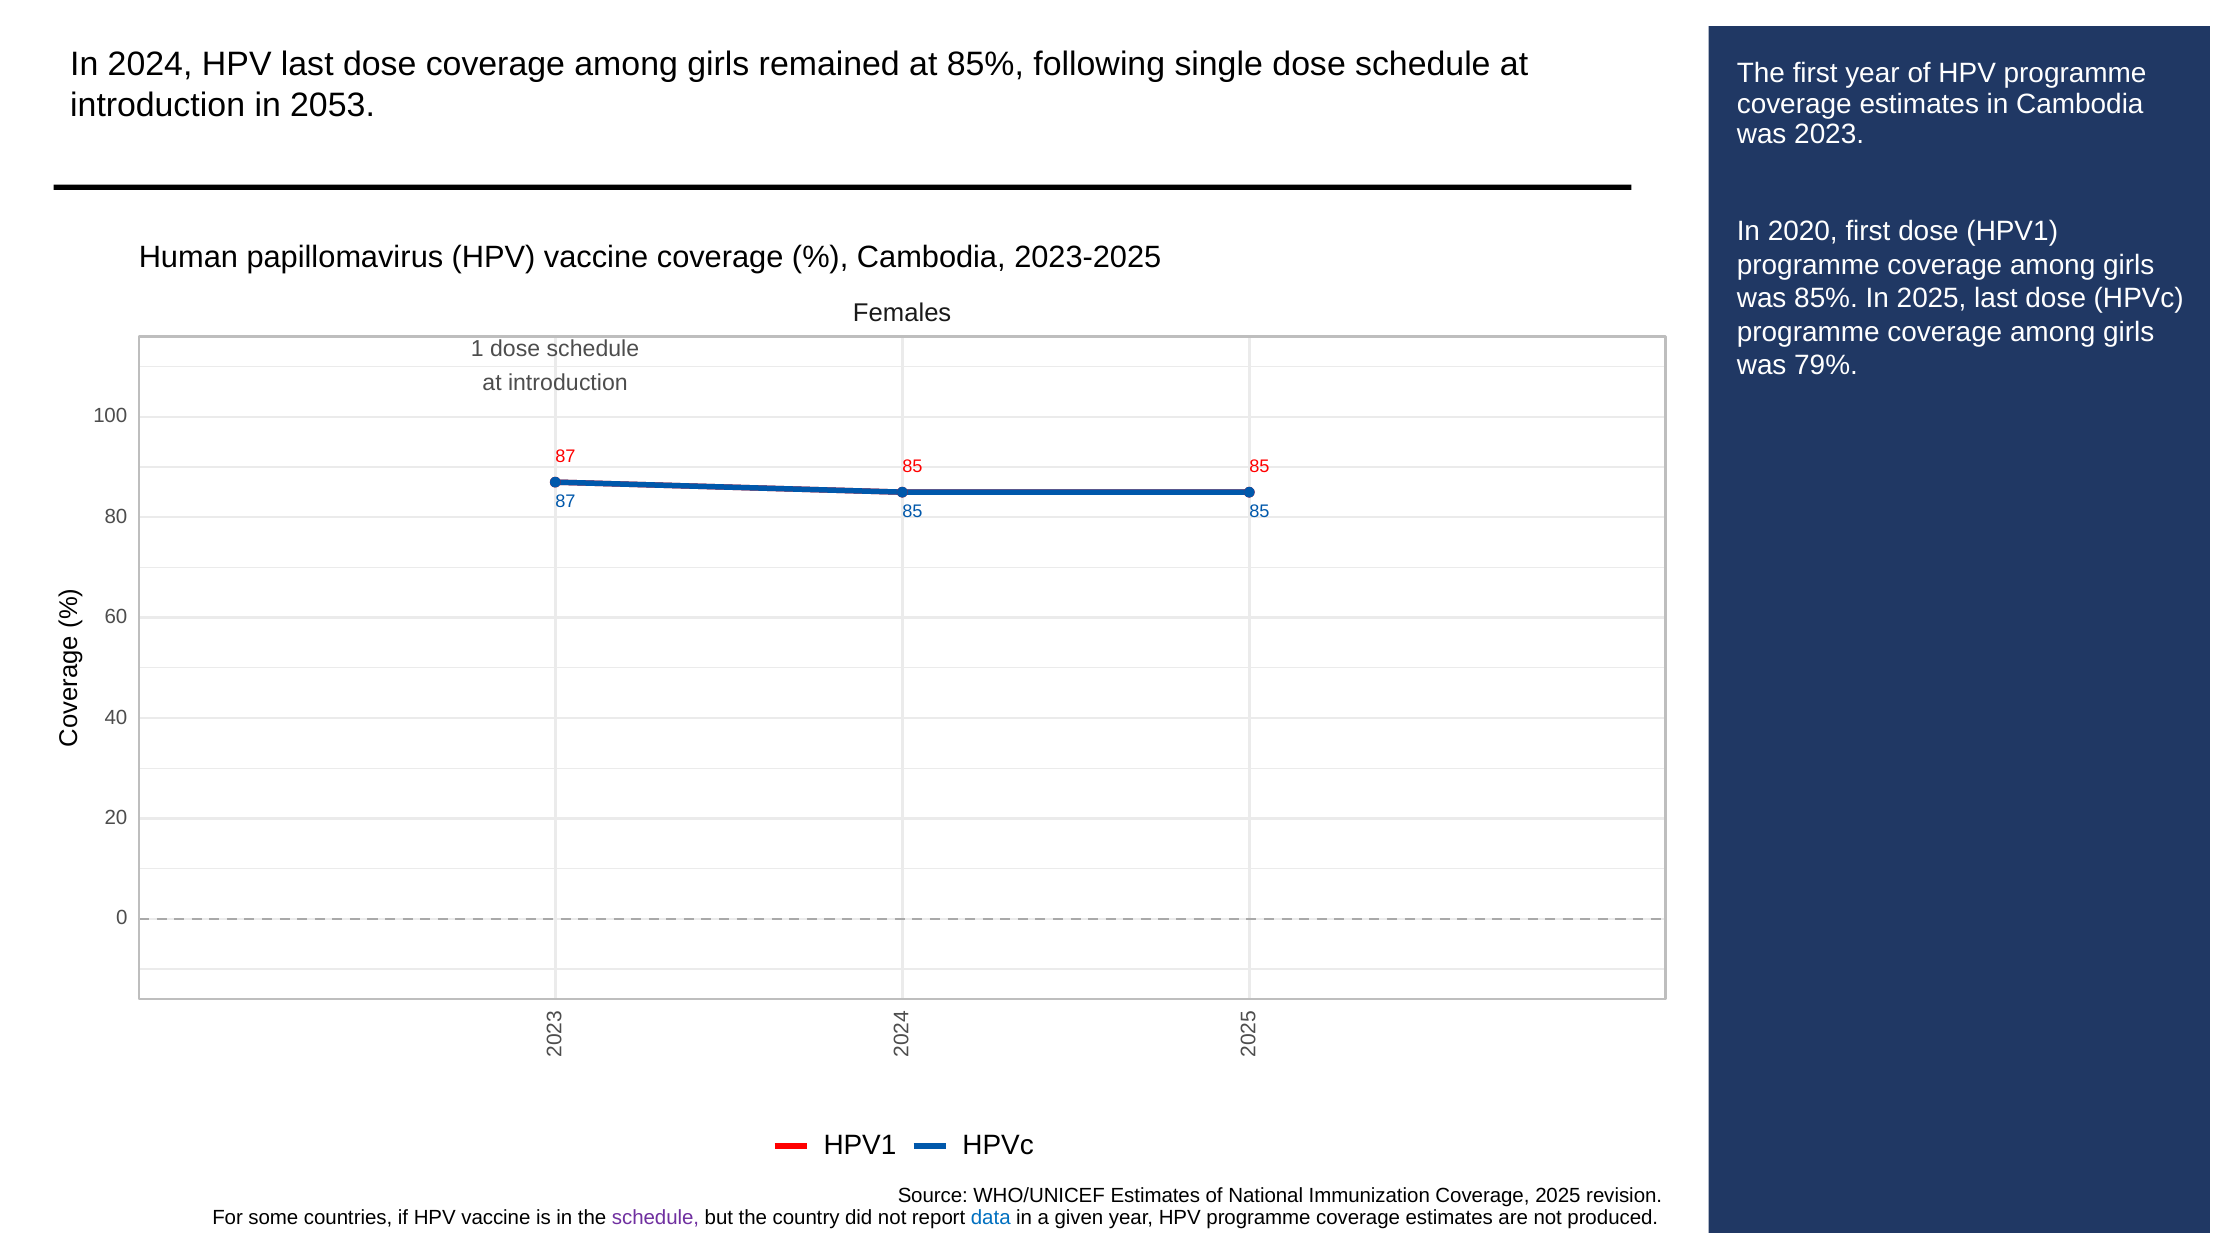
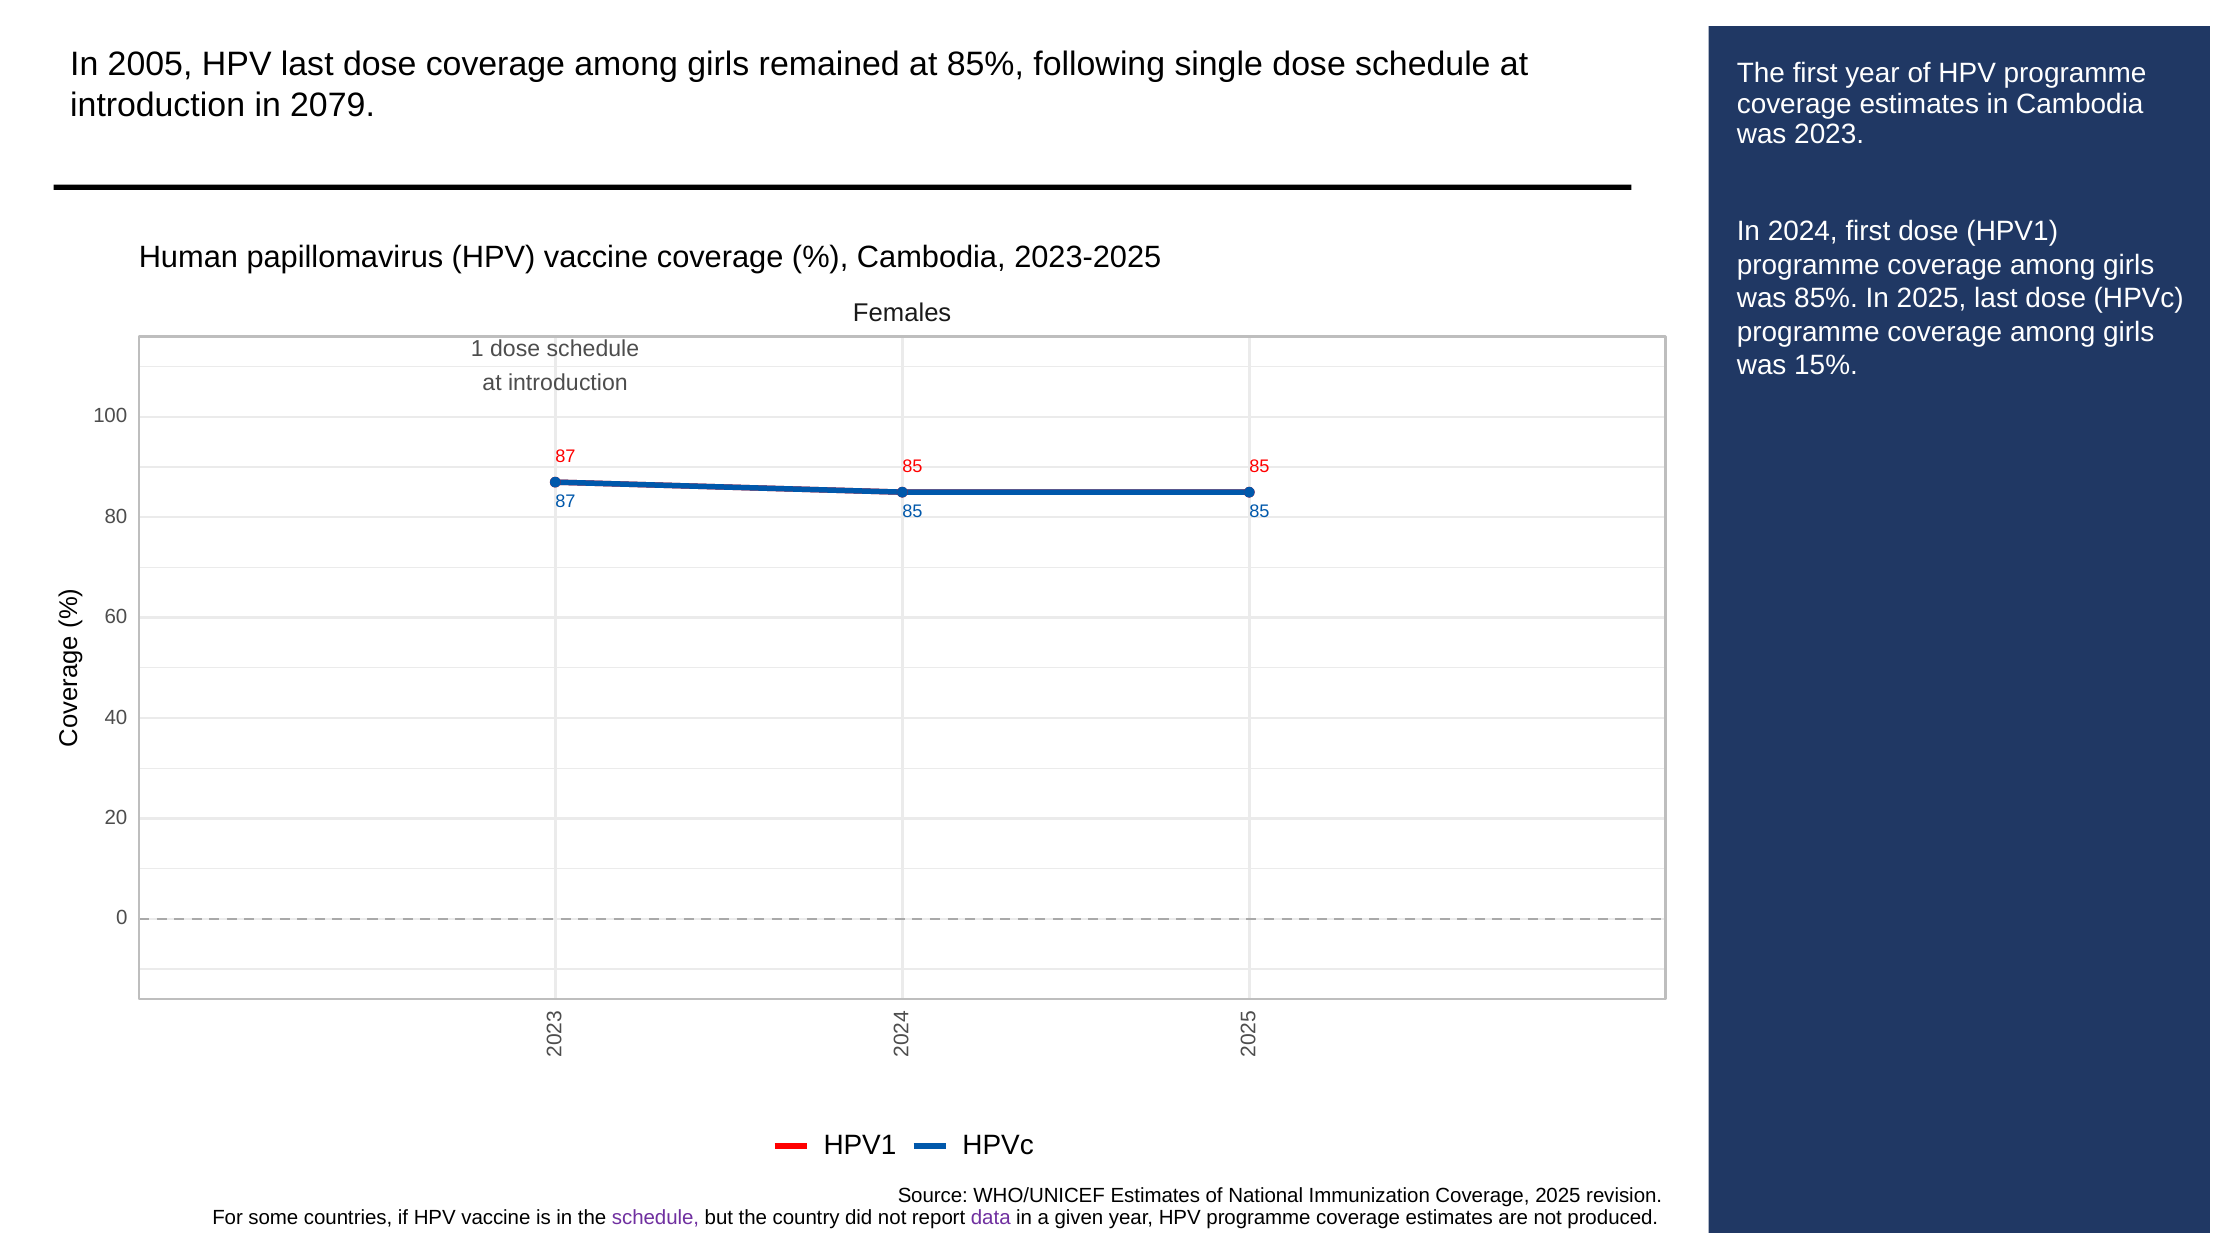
2024: 2024 -> 2005 (150, 64)
2053: 2053 -> 2079 (332, 105)
2020: 2020 -> 2024 (1803, 231)
79%: 79% -> 15% (1826, 365)
data colour: blue -> purple (991, 1218)
